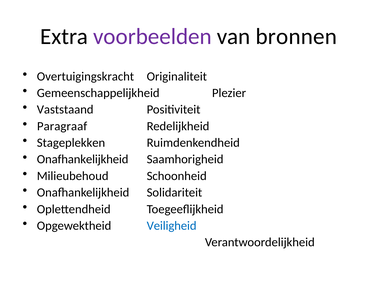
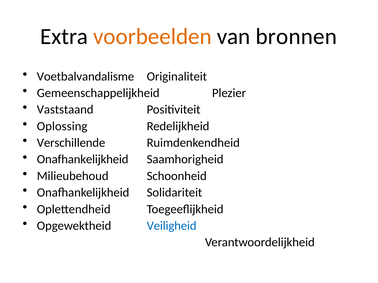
voorbeelden colour: purple -> orange (152, 37)
Overtuigingskracht: Overtuigingskracht -> Voetbalvandalisme (85, 76)
Paragraaf: Paragraaf -> Oplossing (62, 126)
Stageplekken: Stageplekken -> Verschillende (71, 143)
